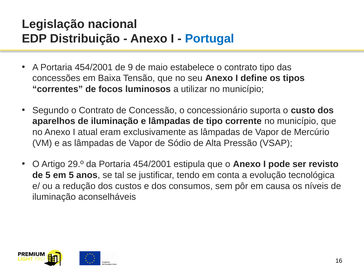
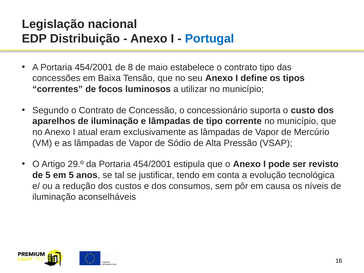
9: 9 -> 8 (130, 67)
